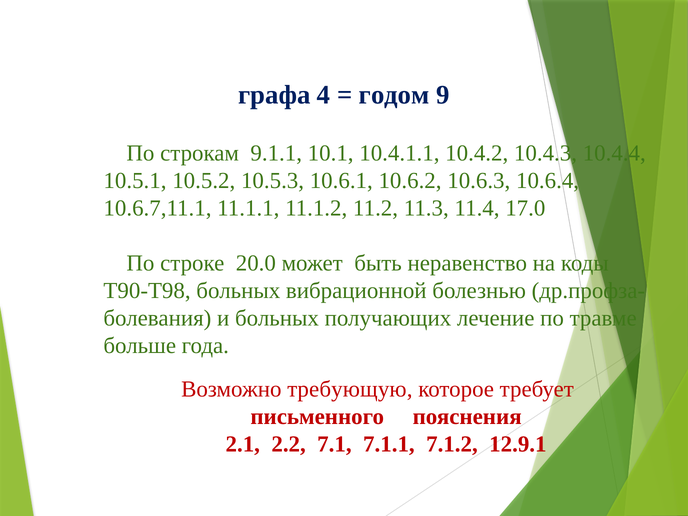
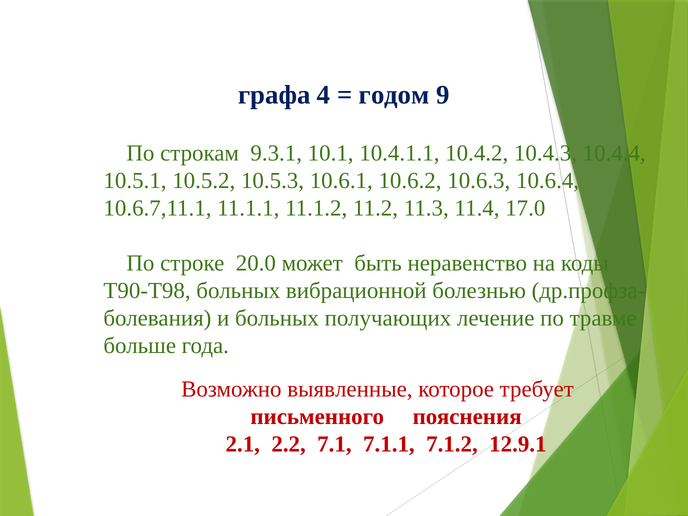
9.1.1: 9.1.1 -> 9.3.1 (276, 153)
требующую: требующую -> выявленные (350, 389)
